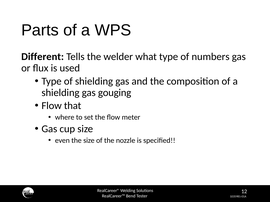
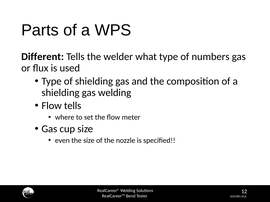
gas gouging: gouging -> welding (115, 93)
Flow that: that -> tells (73, 106)
